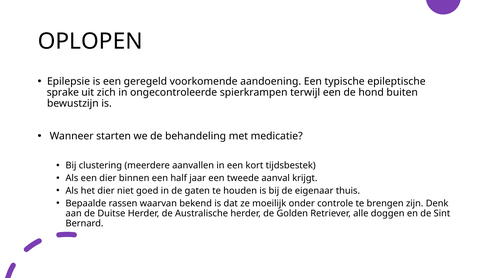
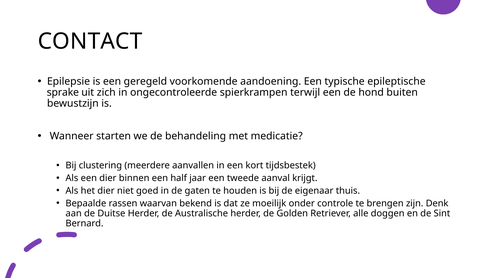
OPLOPEN: OPLOPEN -> CONTACT (90, 42)
